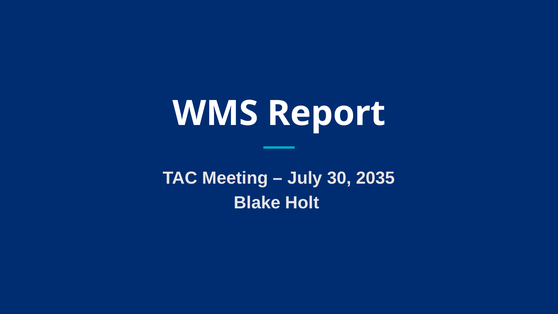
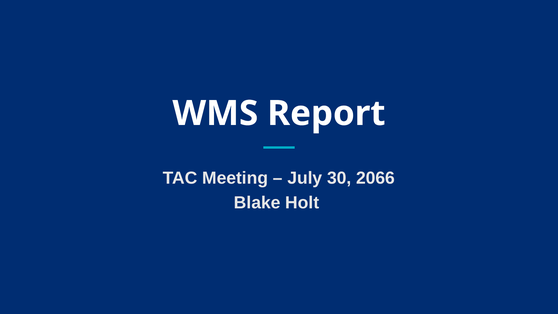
2035: 2035 -> 2066 (376, 178)
